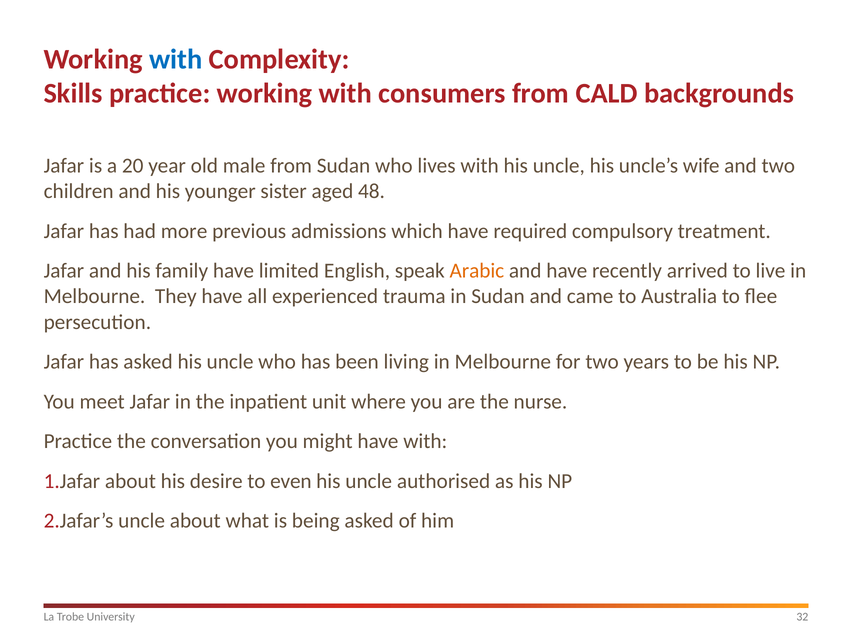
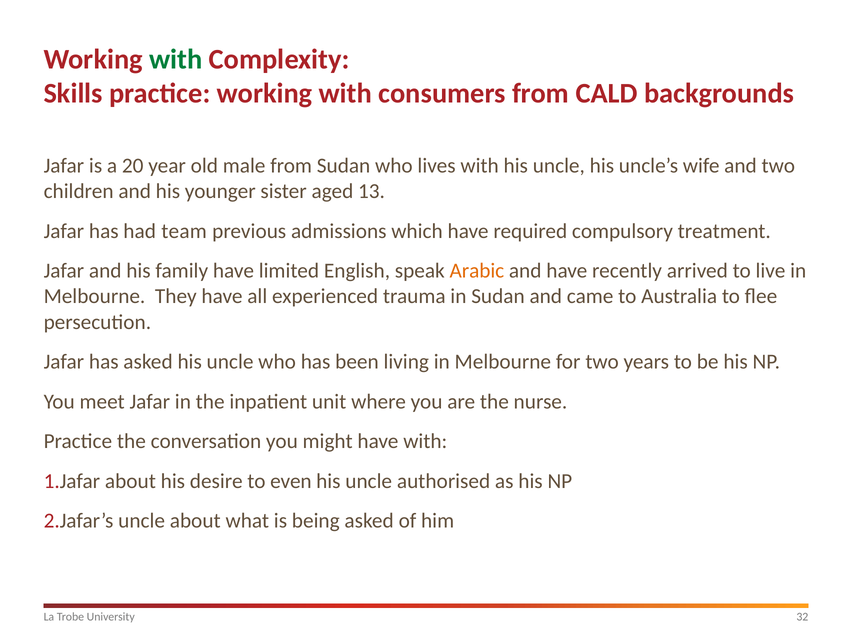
with colour: blue -> green (176, 59)
48: 48 -> 13 (372, 191)
more: more -> team (184, 231)
